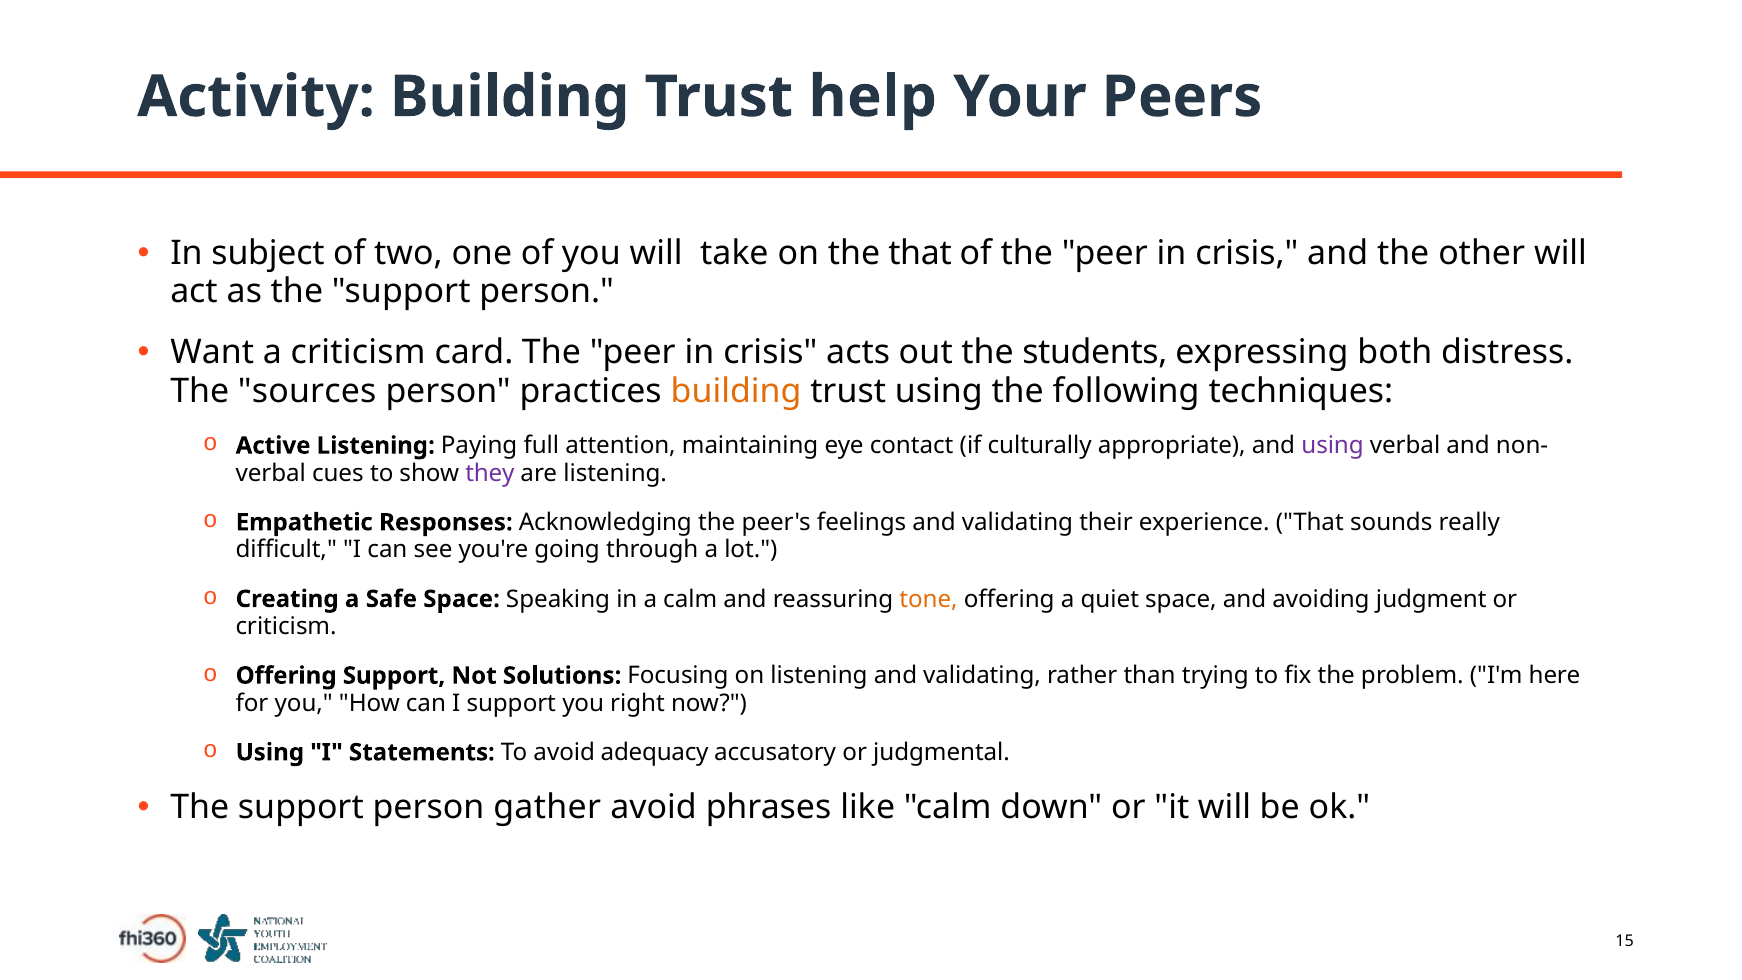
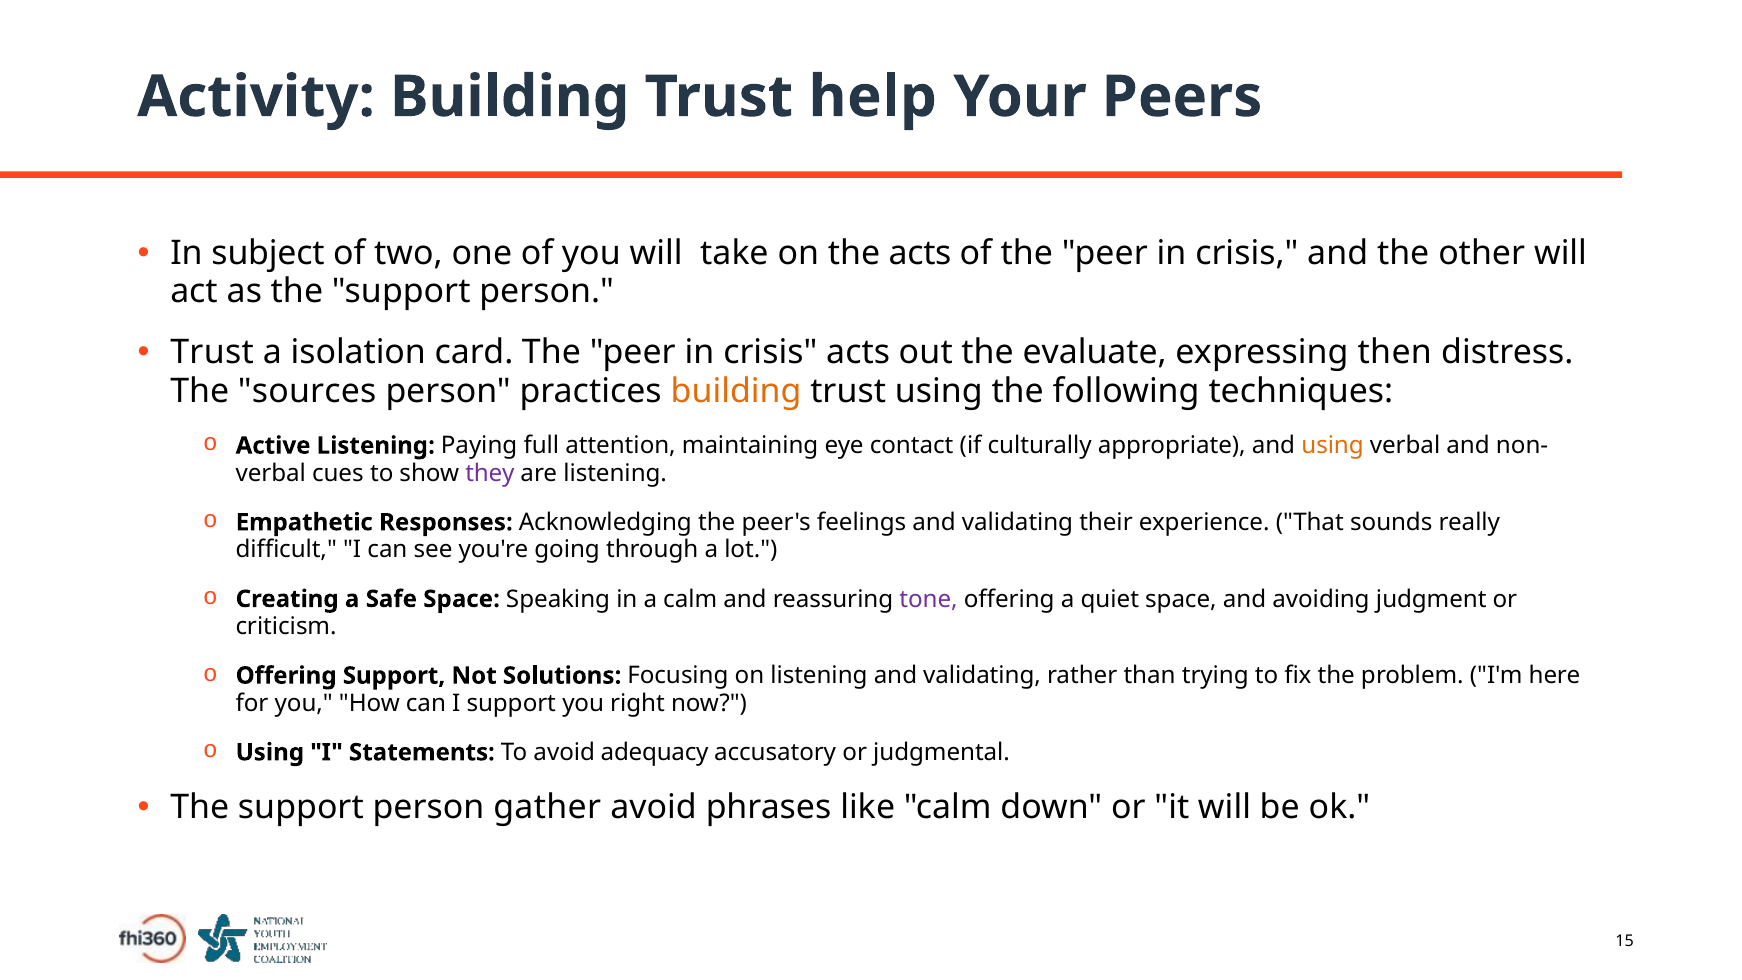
the that: that -> acts (920, 253)
Want: Want -> Trust (212, 352)
a criticism: criticism -> isolation (358, 352)
students: students -> evaluate (1095, 352)
both: both -> then (1395, 352)
using colour: purple -> orange (1333, 446)
tone colour: orange -> purple (929, 599)
